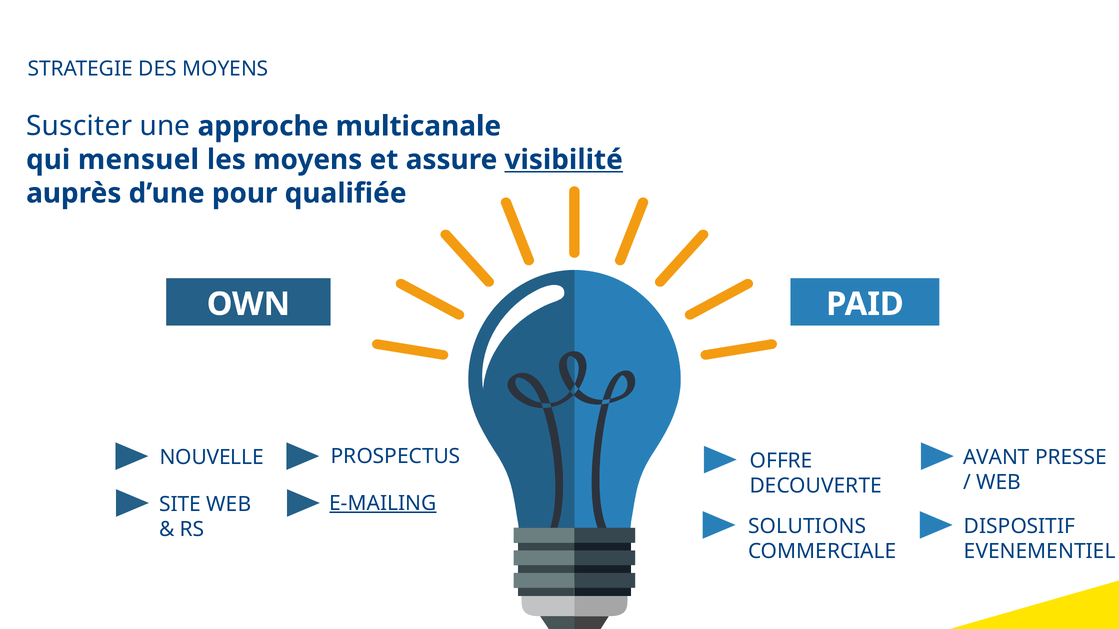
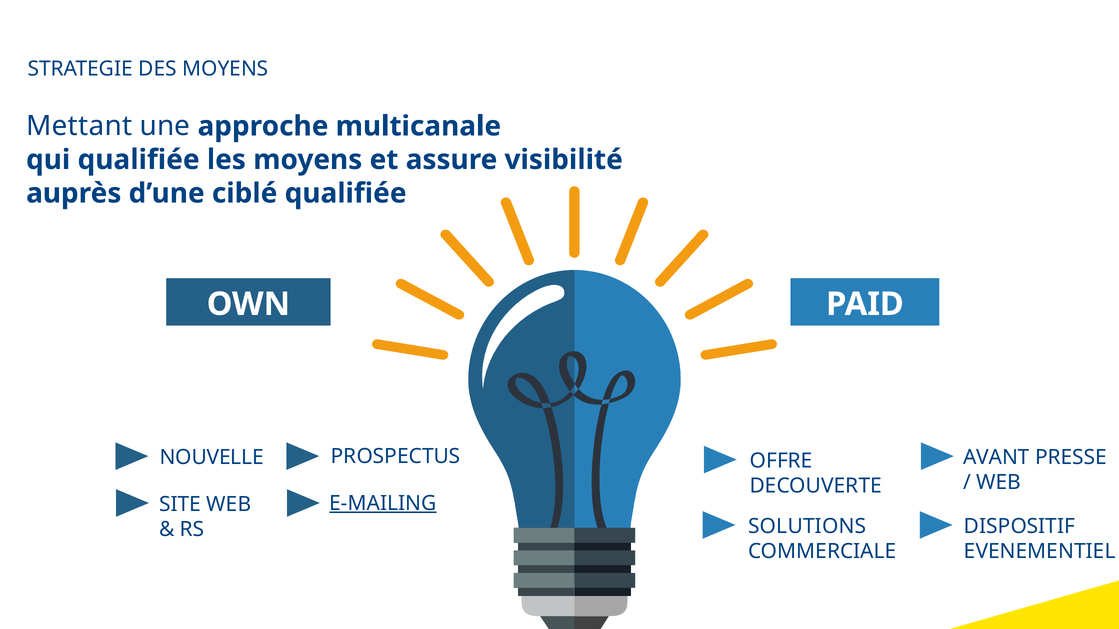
Susciter: Susciter -> Mettant (79, 126)
qui mensuel: mensuel -> qualifiée (139, 160)
visibilité underline: present -> none (564, 160)
pour: pour -> ciblé (245, 193)
